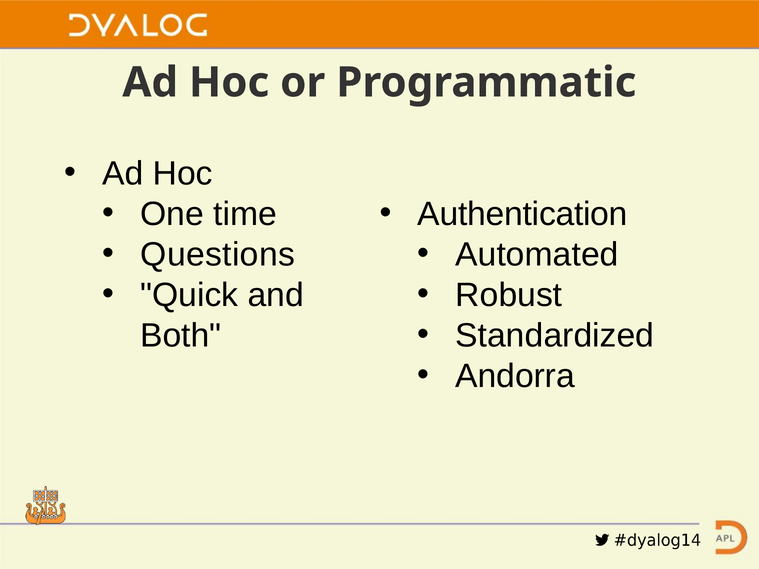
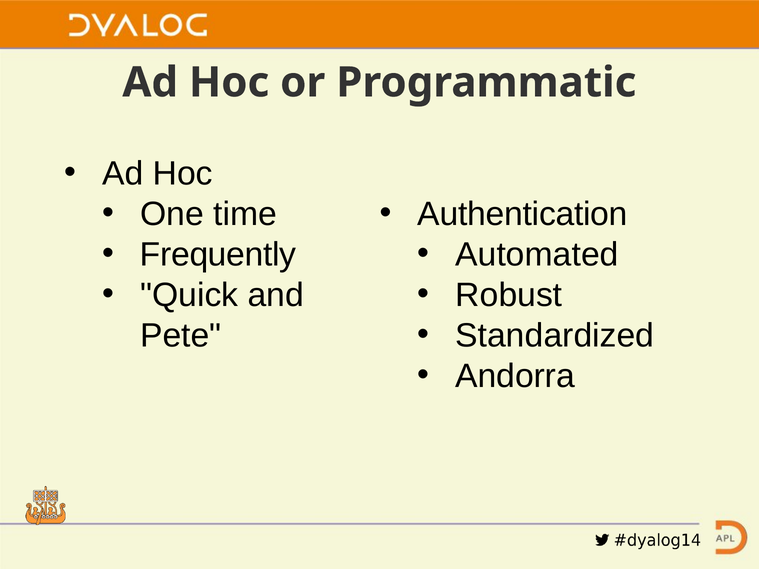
Questions: Questions -> Frequently (218, 255)
Both: Both -> Pete (181, 336)
